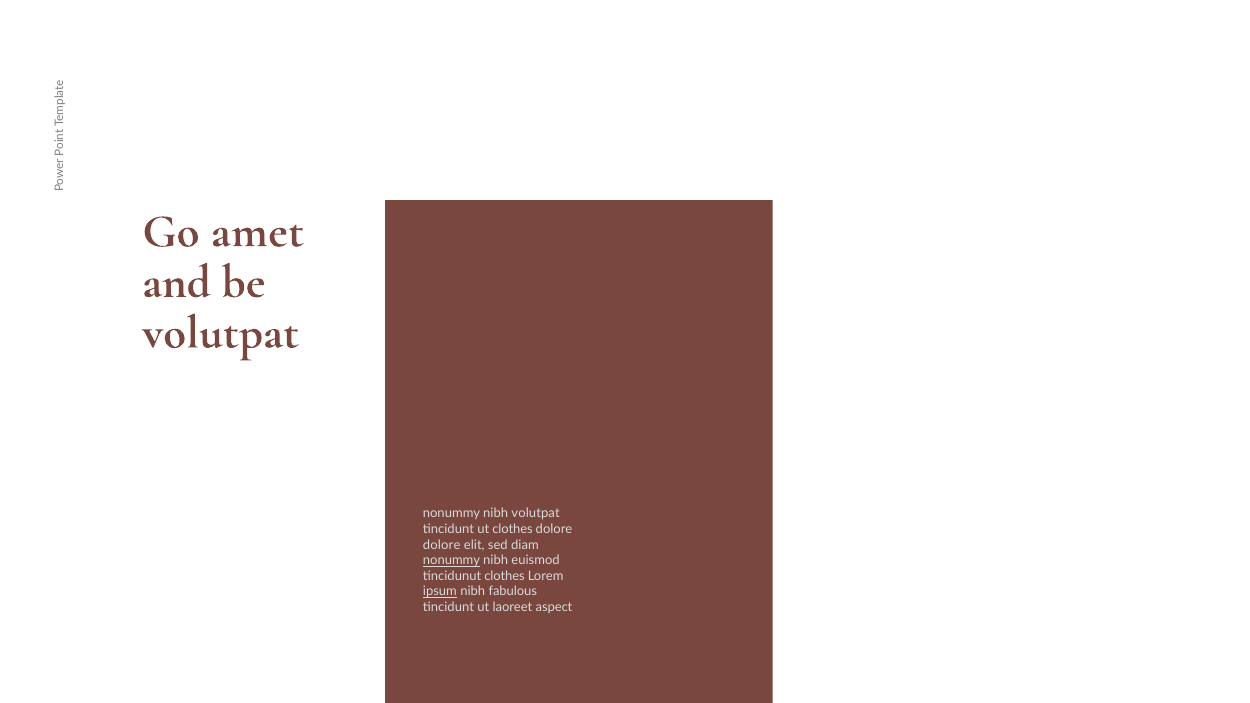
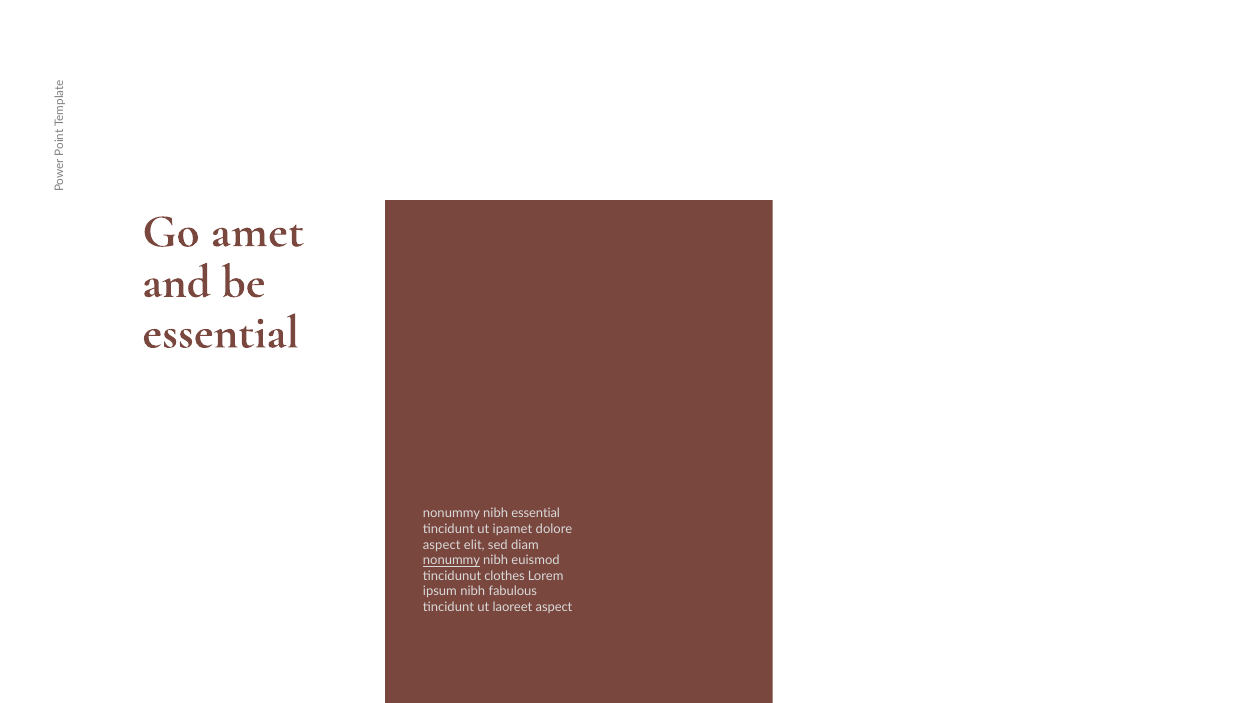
volutpat: volutpat -> essential (221, 332)
nibh volutpat: volutpat -> essential (536, 514)
ut clothes: clothes -> ipamet (512, 529)
dolore: dolore -> aspect (442, 545)
ipsum underline: present -> none (440, 592)
